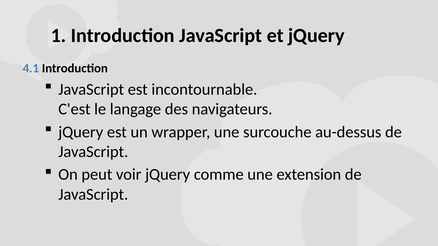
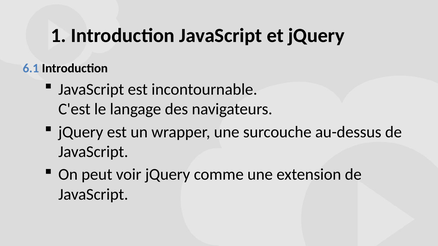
4.1: 4.1 -> 6.1 (31, 68)
